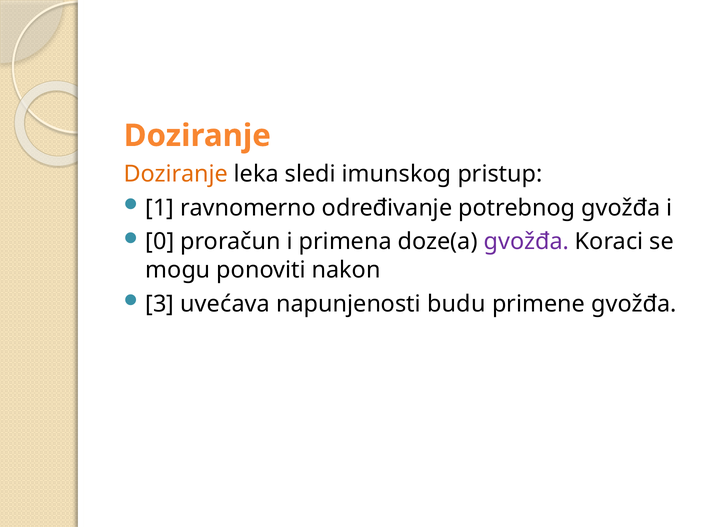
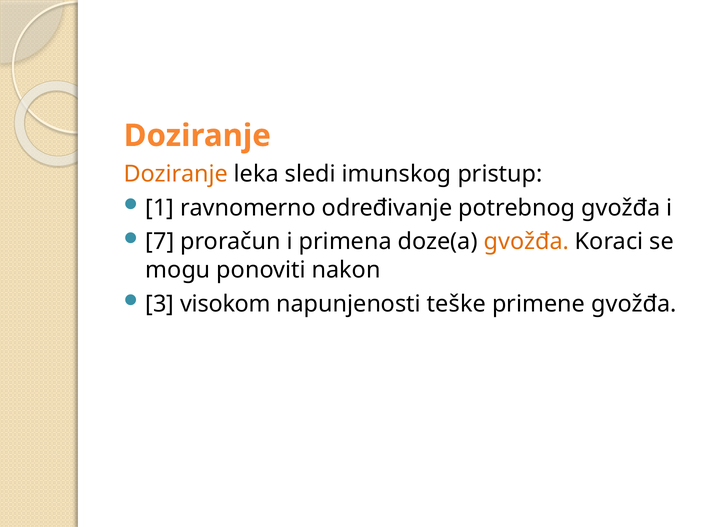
0: 0 -> 7 (160, 242)
gvožđa colour: purple -> orange (526, 242)
uvećava: uvećava -> visokom (225, 304)
budu: budu -> teške (456, 304)
